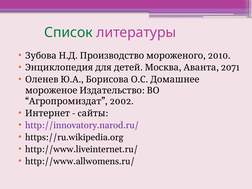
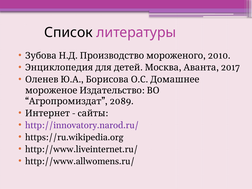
Список colour: green -> black (68, 32)
2071: 2071 -> 2017 (230, 68)
2002: 2002 -> 2089 (122, 101)
